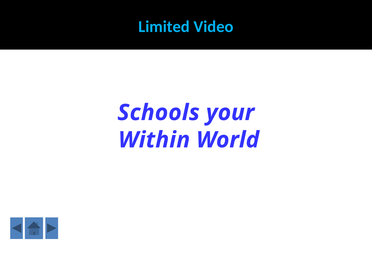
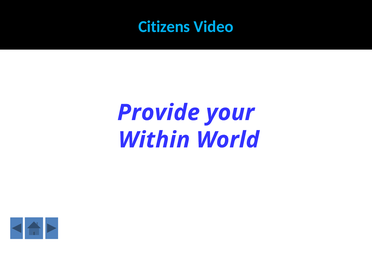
Limited: Limited -> Citizens (164, 27)
Schools: Schools -> Provide (159, 113)
